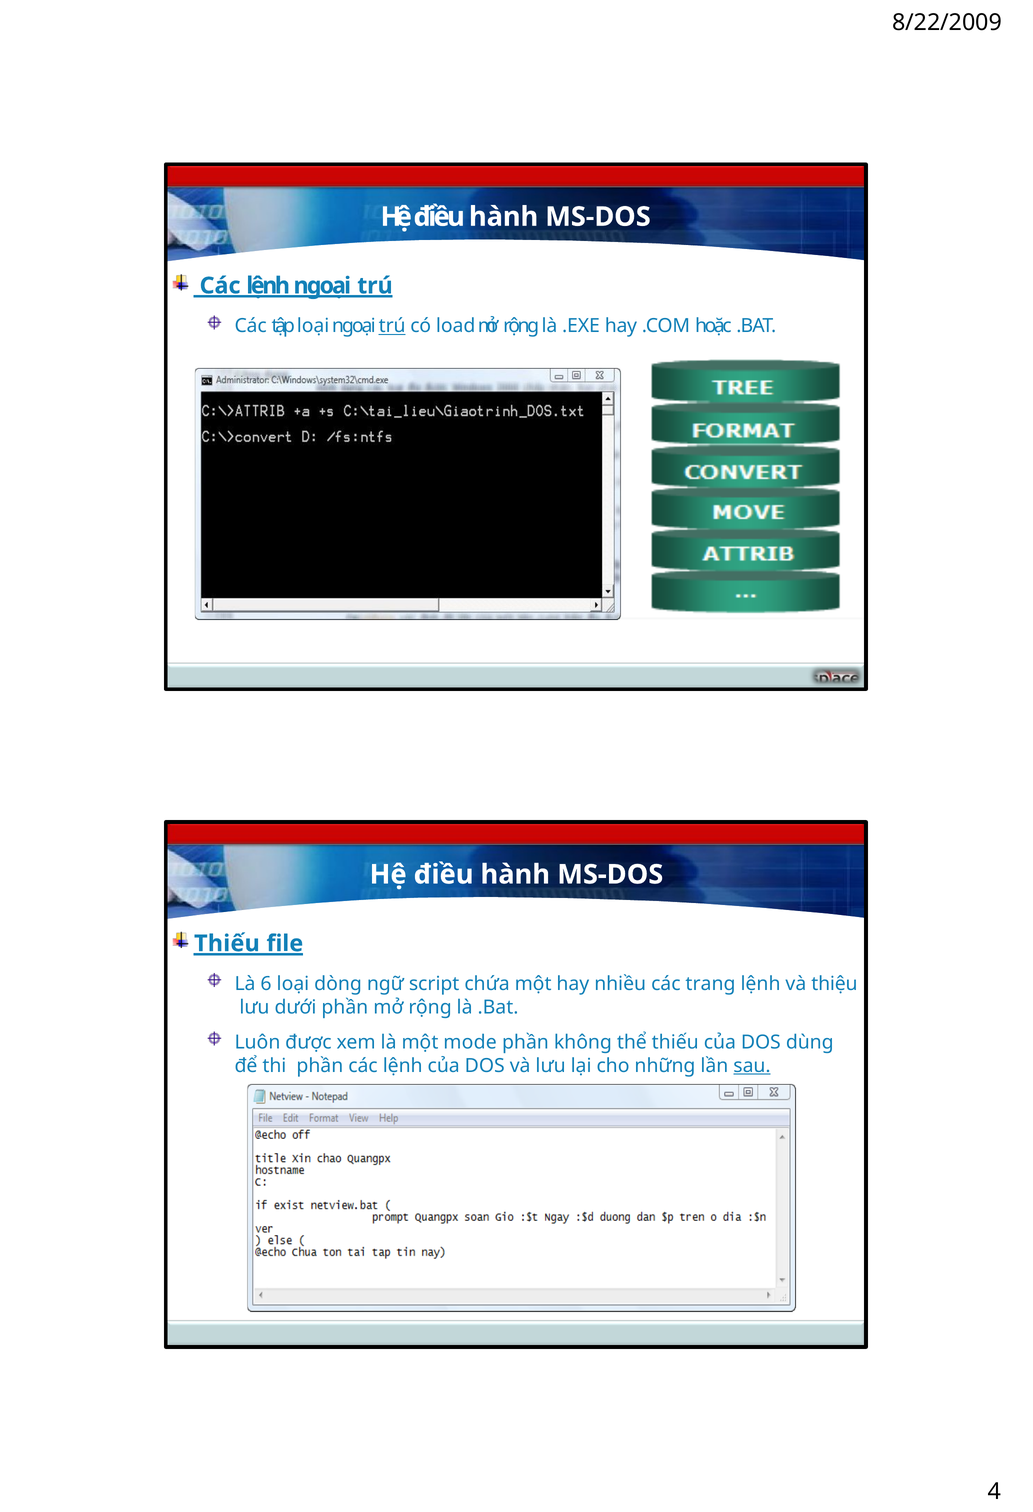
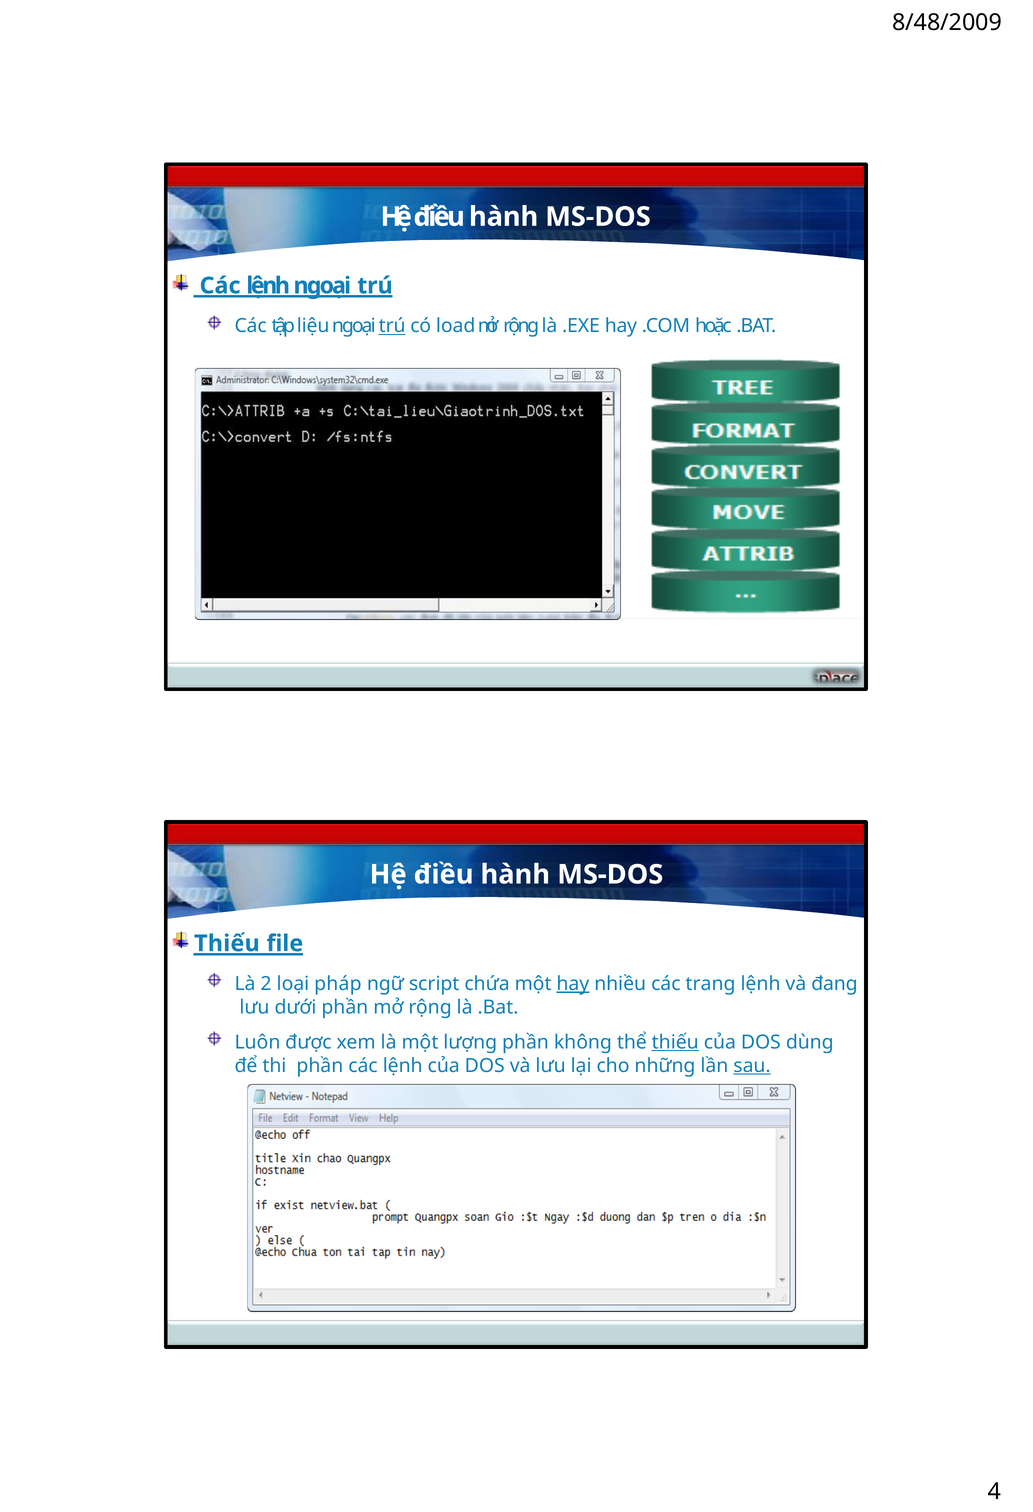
8/22/2009: 8/22/2009 -> 8/48/2009 (947, 22)
tập loại: loại -> liệu (313, 326)
6: 6 -> 2 (266, 984)
dòng: dòng -> pháp (338, 984)
hay underline: none -> present (573, 984)
thiệu: thiệu -> đang (834, 984)
mode: mode -> lượng (470, 1043)
thiếu underline: none -> present (675, 1043)
